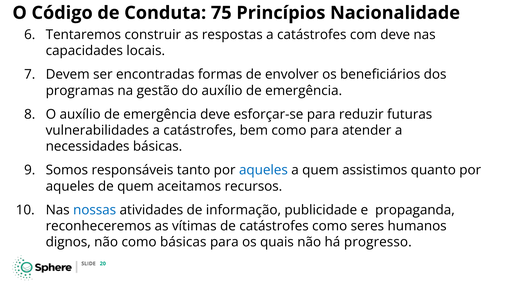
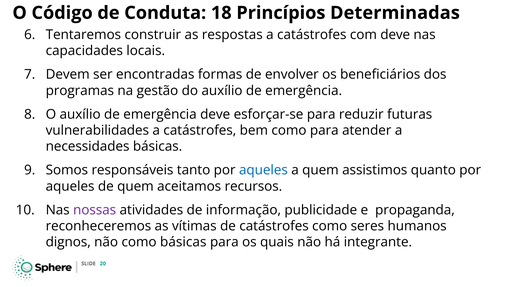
75: 75 -> 18 (221, 13)
Nacionalidade: Nacionalidade -> Determinadas (395, 13)
nossas colour: blue -> purple (95, 210)
progresso: progresso -> integrante (378, 242)
